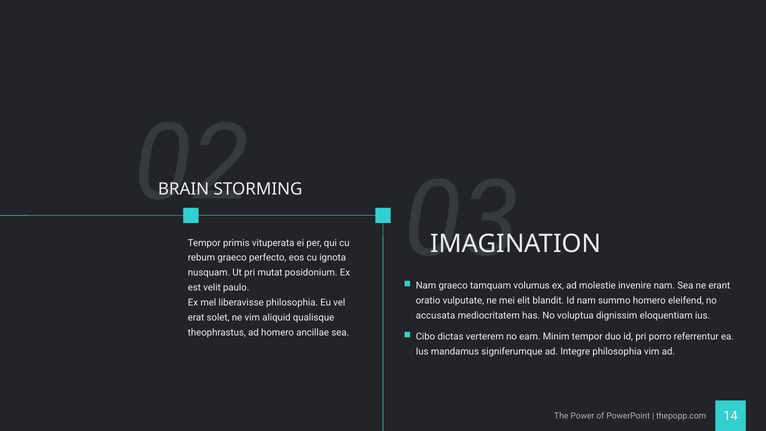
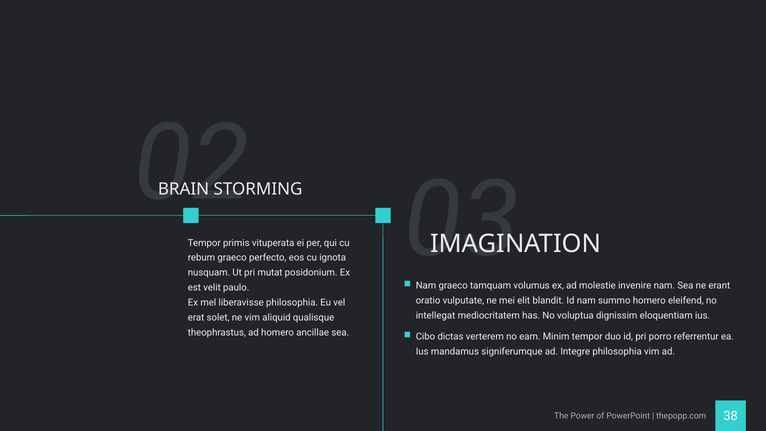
accusata: accusata -> intellegat (436, 315)
14: 14 -> 38 (731, 416)
